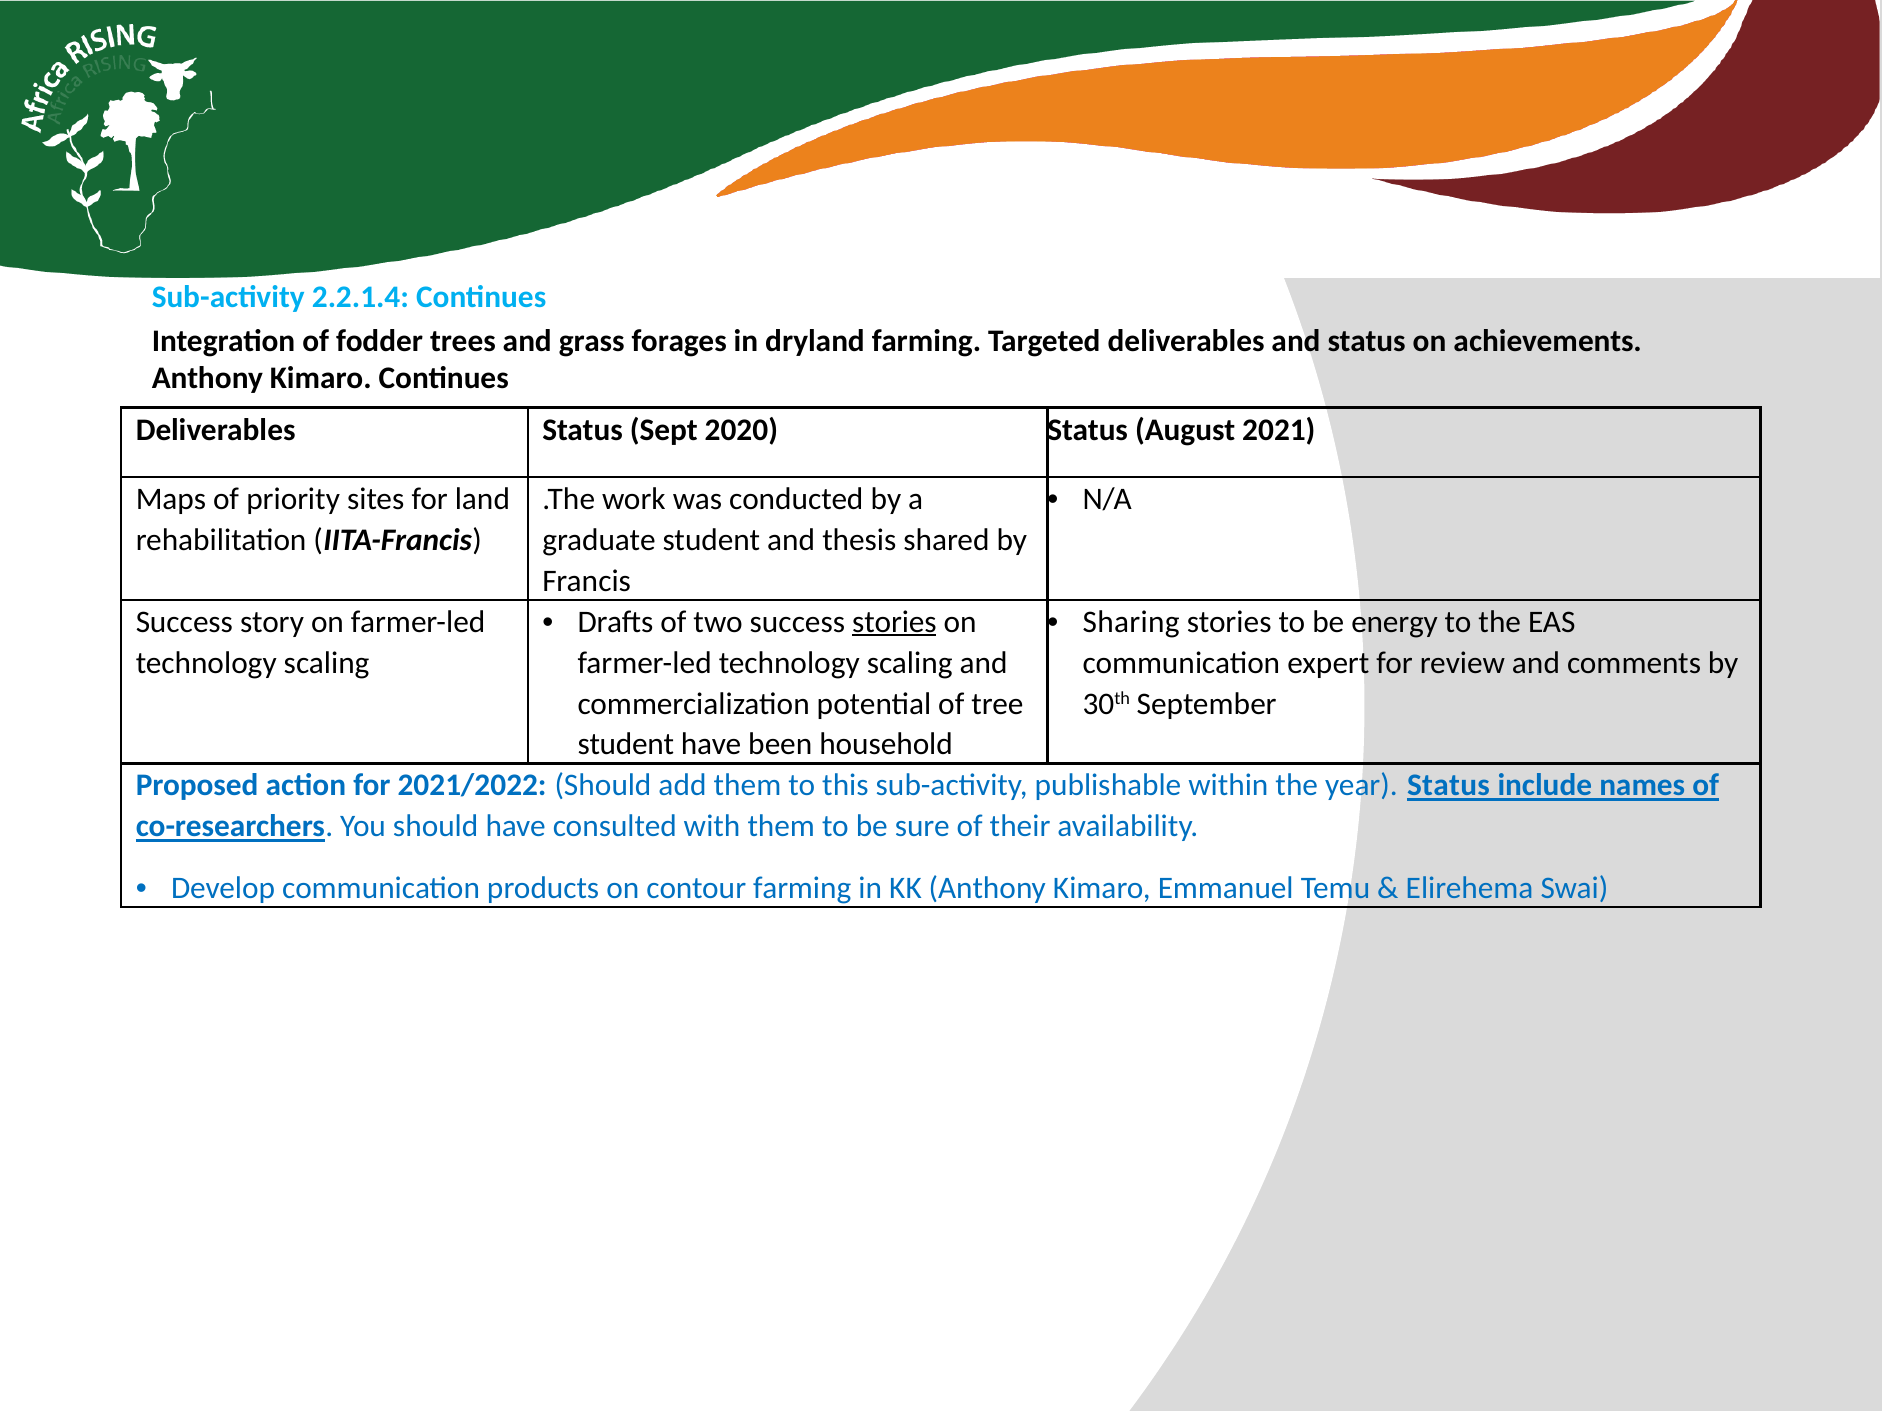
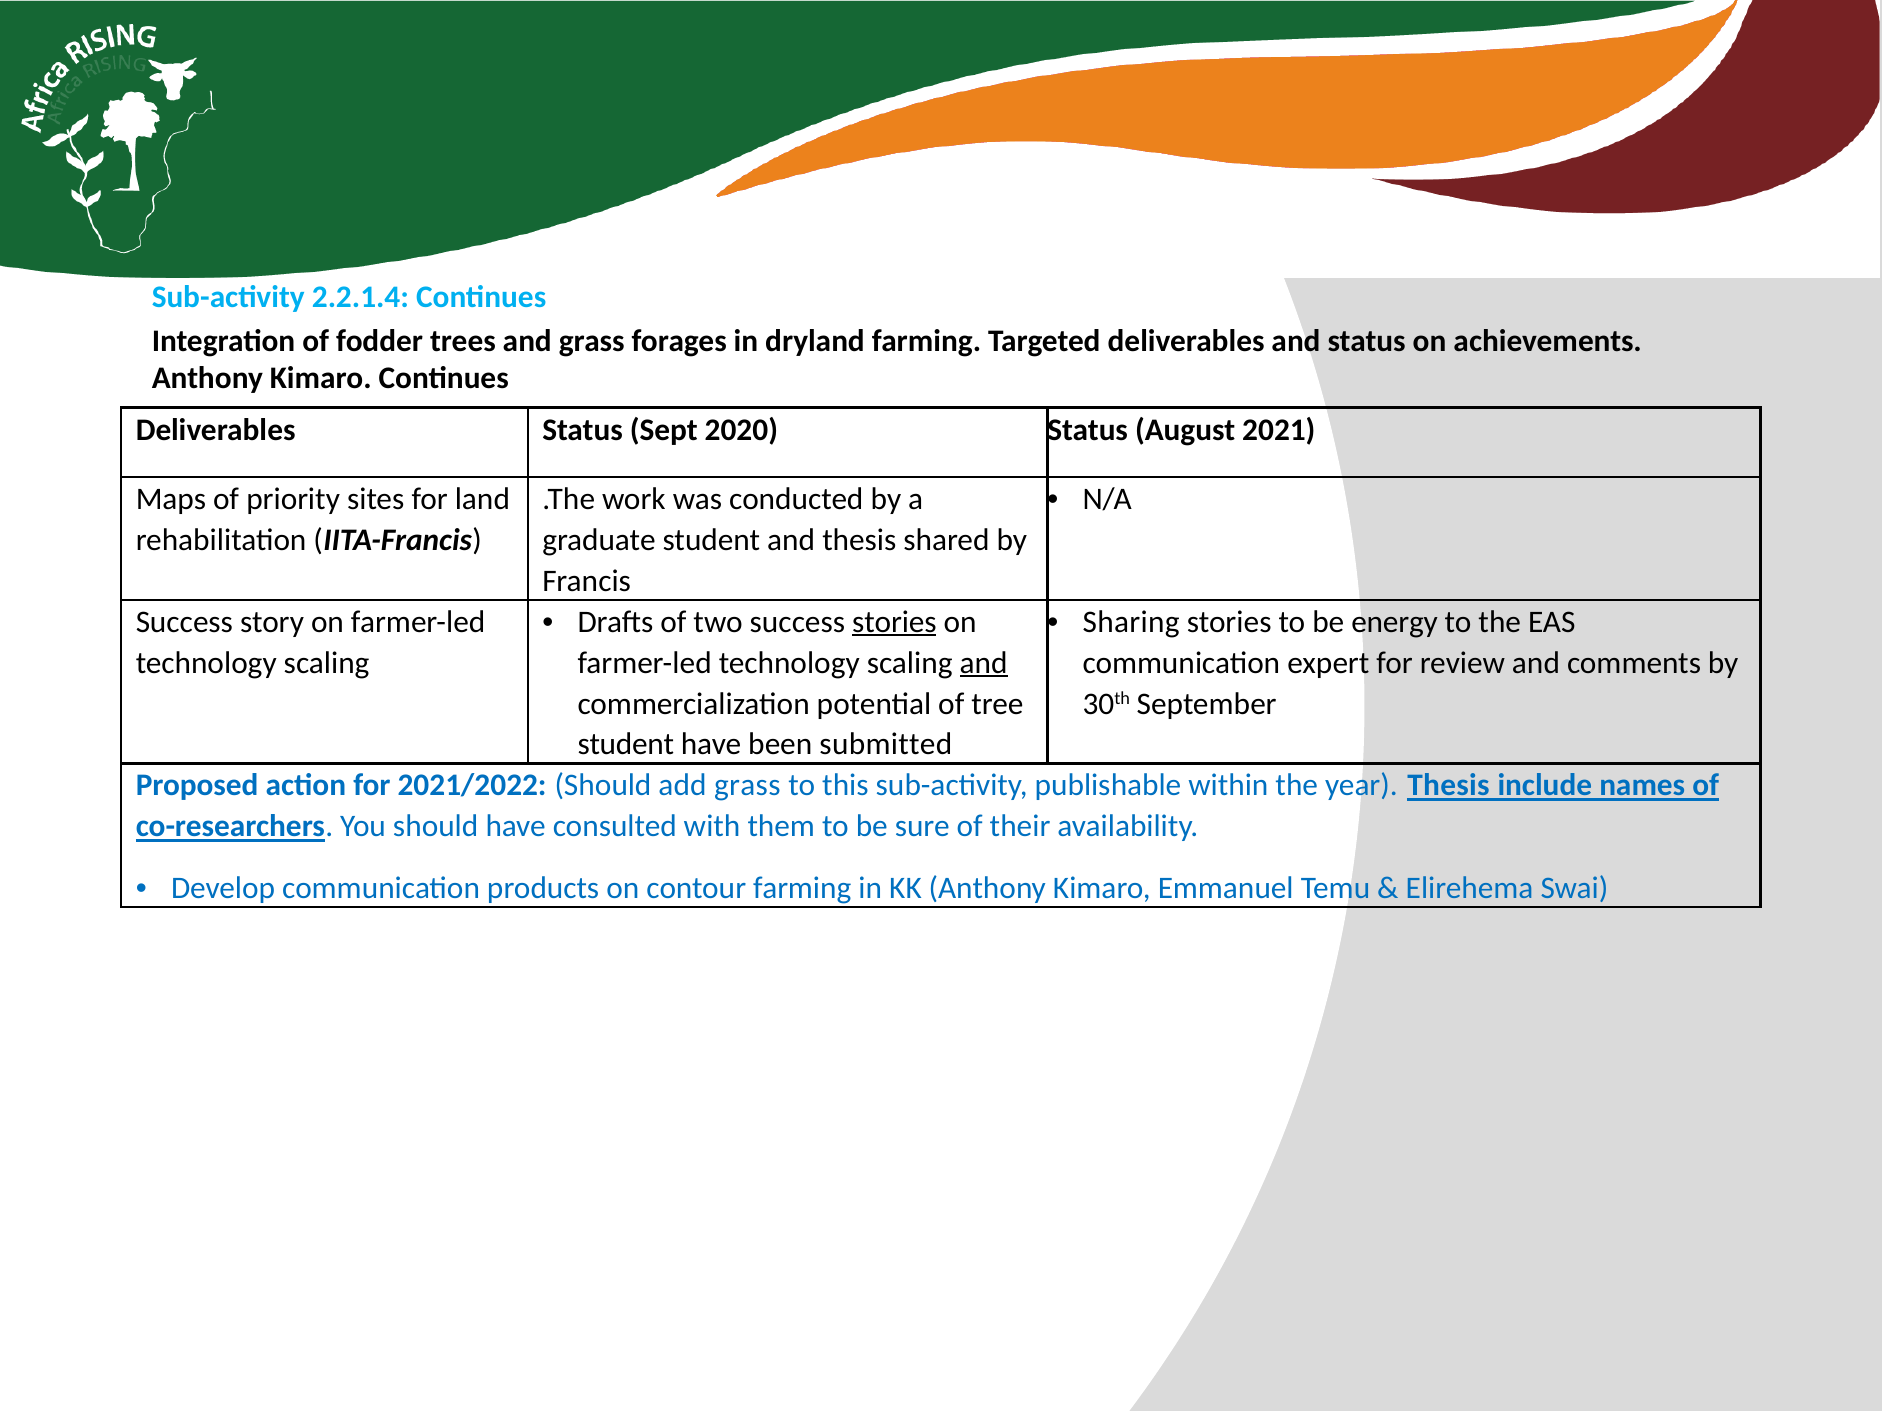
and underline: none -> present (984, 663)
household: household -> submitted (886, 745)
add them: them -> grass (747, 786)
year Status: Status -> Thesis (1448, 786)
